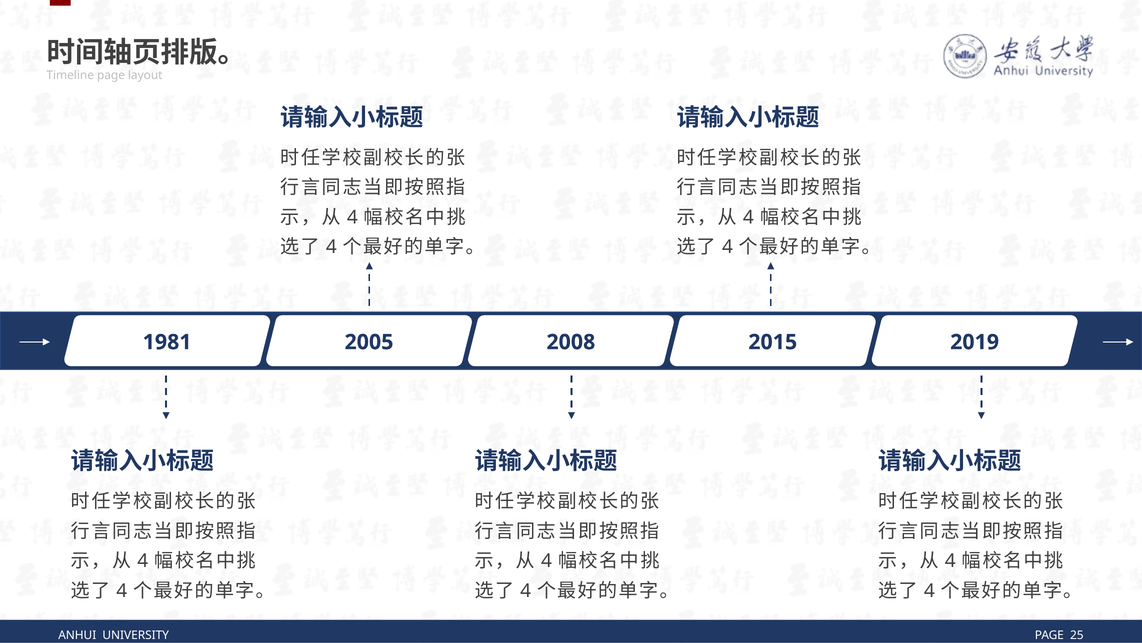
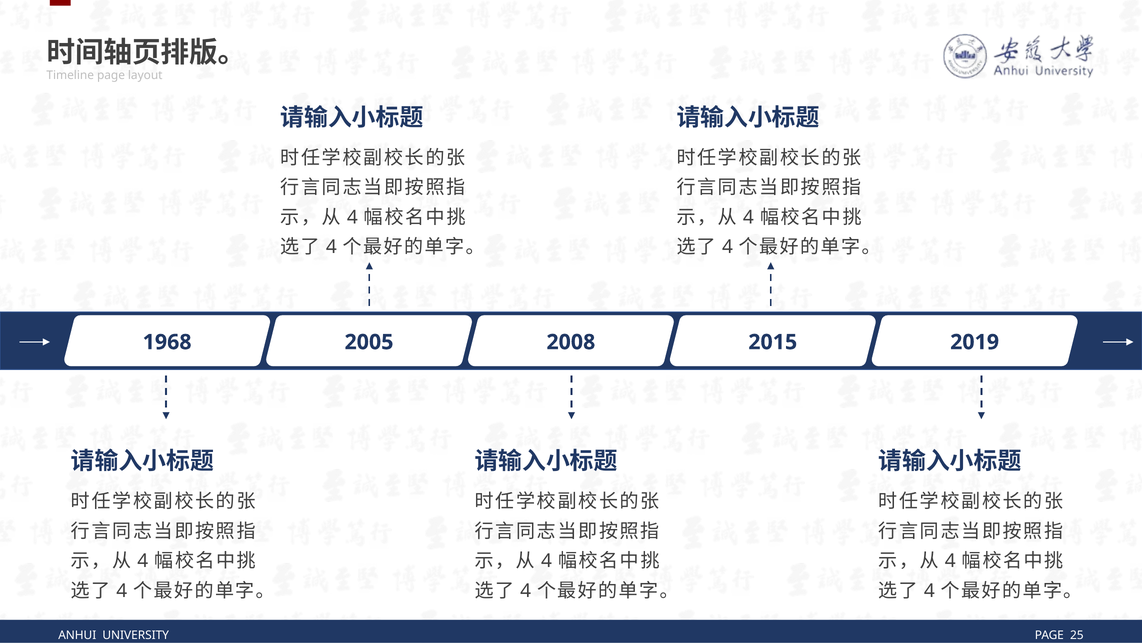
1981: 1981 -> 1968 (167, 342)
